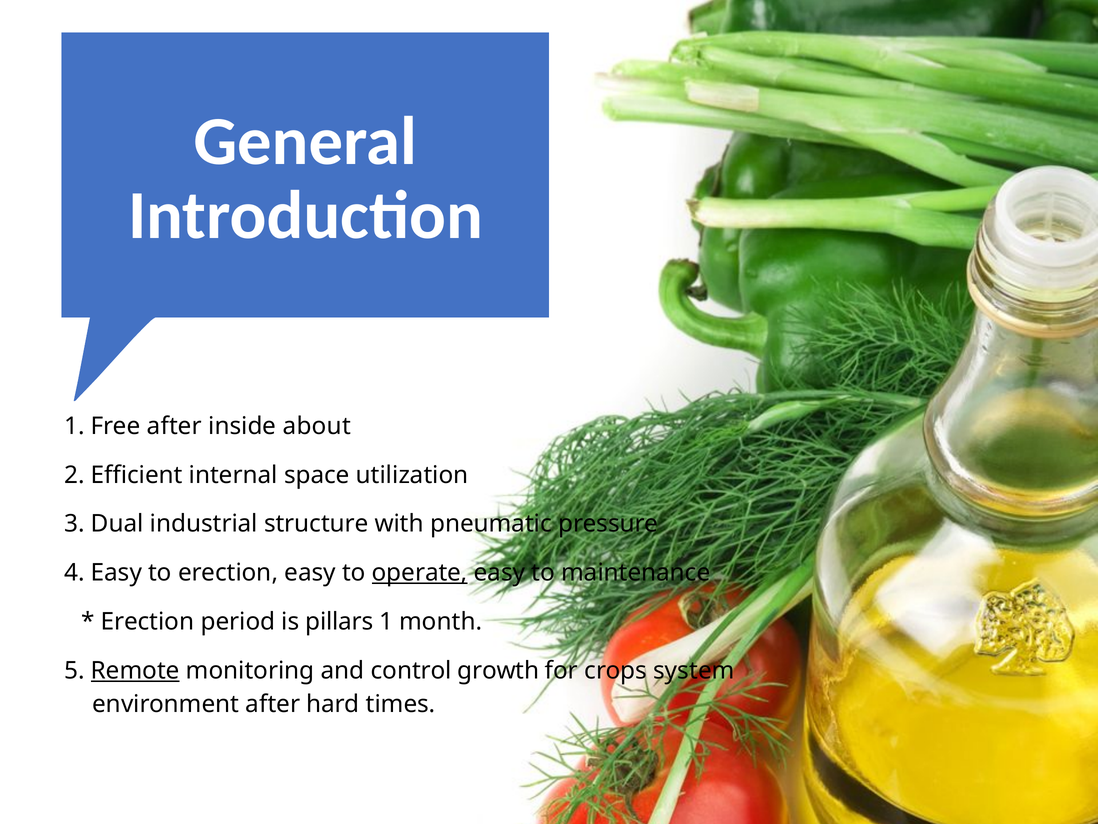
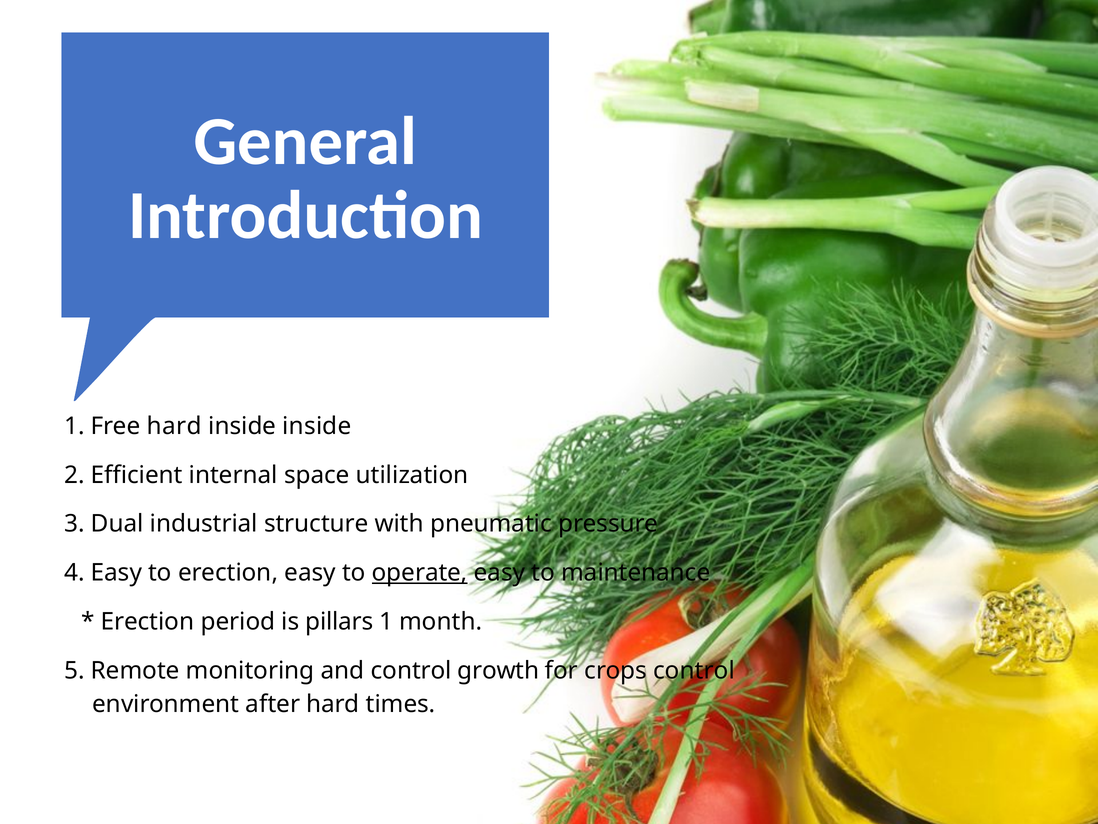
Free after: after -> hard (174, 426)
inside about: about -> inside (317, 426)
Remote underline: present -> none (135, 670)
crops system: system -> control (694, 670)
